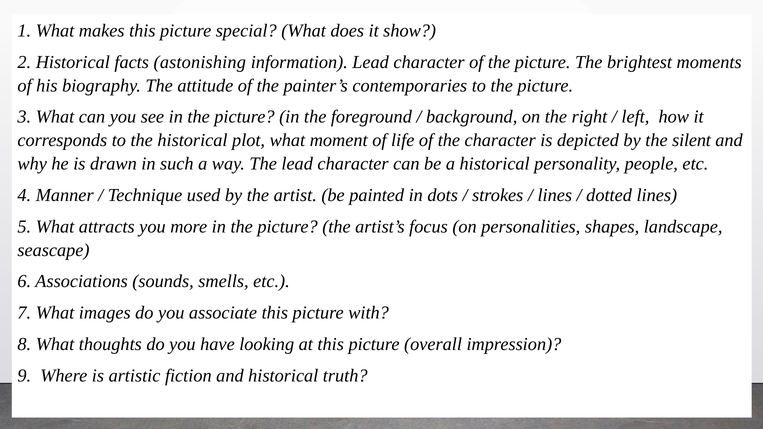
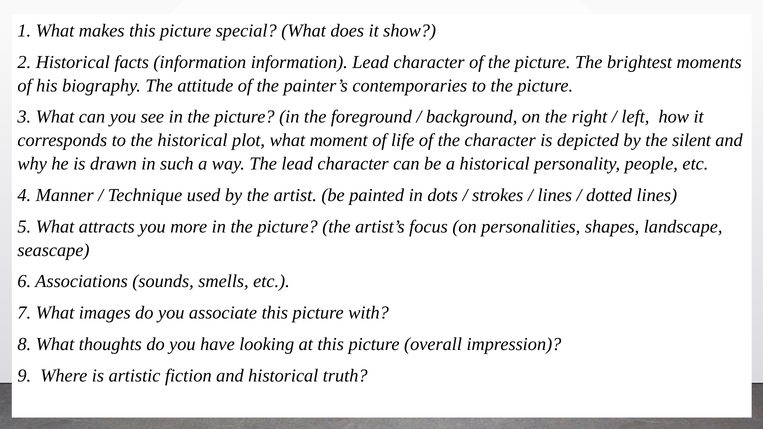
facts astonishing: astonishing -> information (200, 62)
